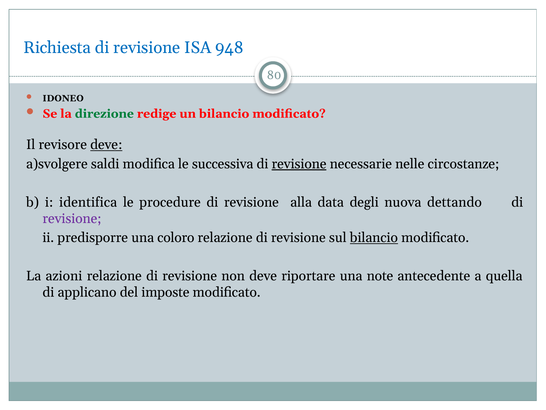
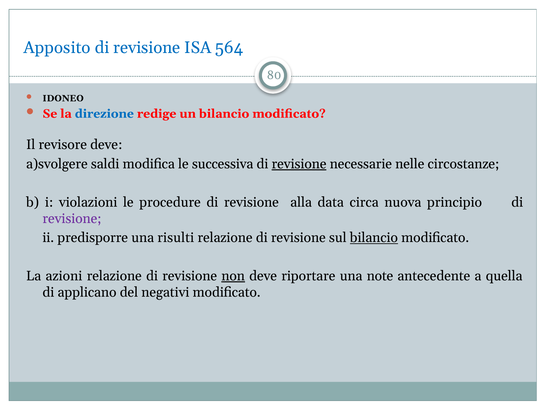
Richiesta: Richiesta -> Apposito (57, 48)
948: 948 -> 564 (229, 48)
direzione colour: green -> blue (104, 114)
deve underline: present -> none (106, 145)
identifica: identifica -> violazioni (88, 202)
degli: degli -> circa (364, 202)
dettando: dettando -> principio (455, 202)
coloro: coloro -> risulti (176, 237)
non underline: none -> present (233, 276)
imposte: imposte -> negativi (165, 292)
